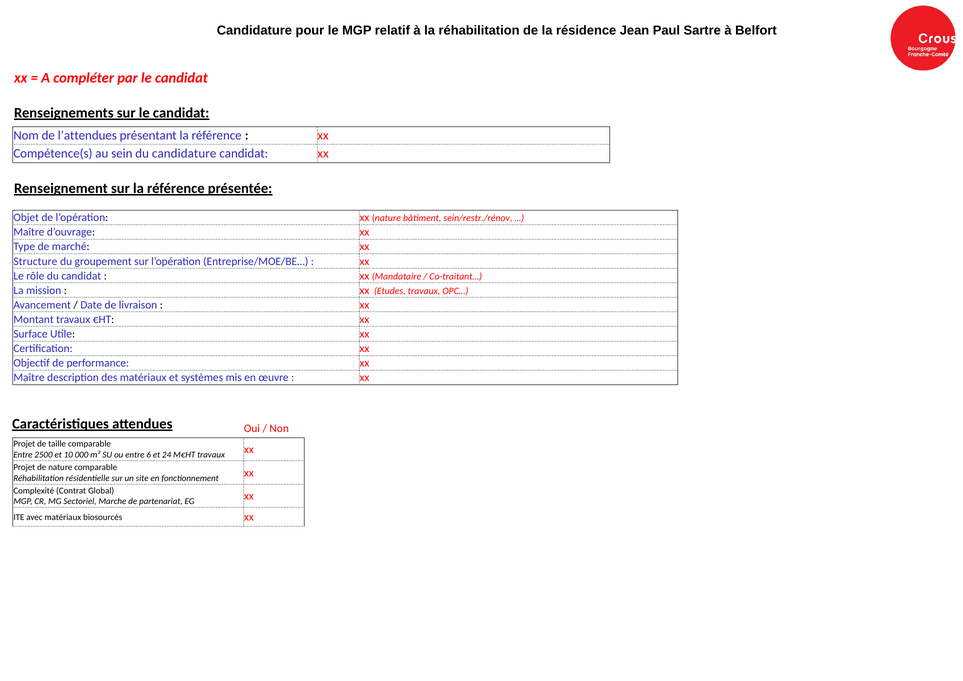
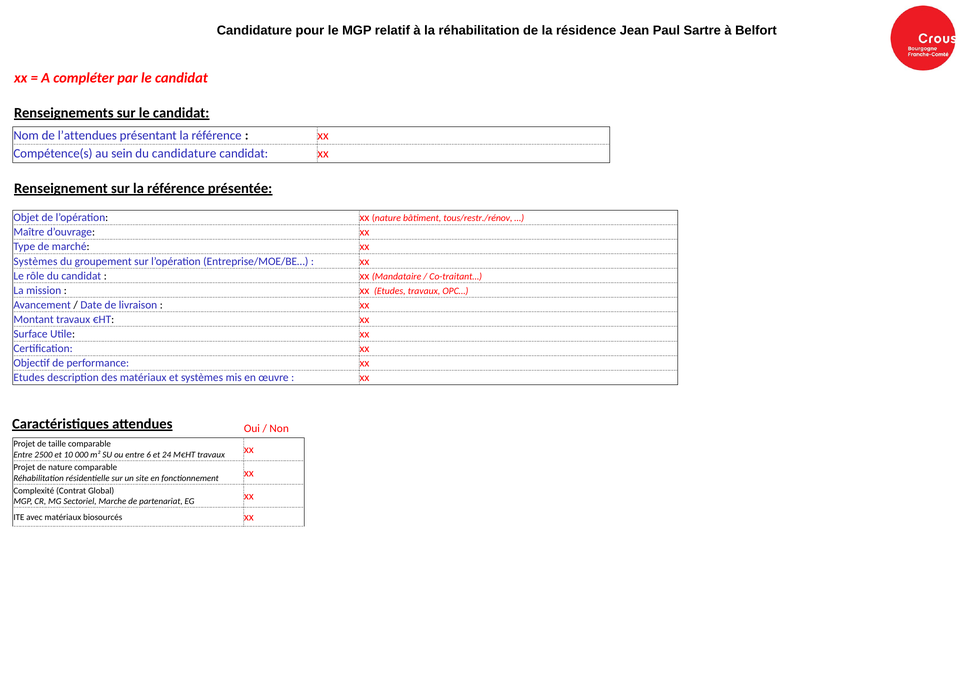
sein/restr./rénov: sein/restr./rénov -> tous/restr./rénov (478, 218)
Structure: Structure -> Systèmes (35, 261)
Maître: Maître -> Etudes (29, 378)
